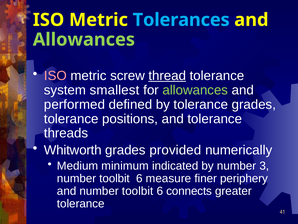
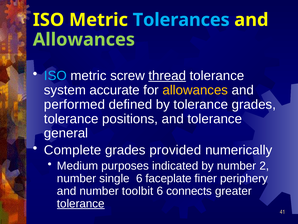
ISO colour: pink -> light blue (55, 76)
smallest: smallest -> accurate (115, 90)
allowances colour: light green -> yellow (195, 90)
threads: threads -> general (66, 133)
Whitworth: Whitworth -> Complete (73, 150)
minimum: minimum -> purposes (125, 166)
3: 3 -> 2 (264, 166)
toolbit: toolbit -> single (115, 178)
measure: measure -> faceplate (169, 178)
tolerance underline: none -> present (81, 203)
